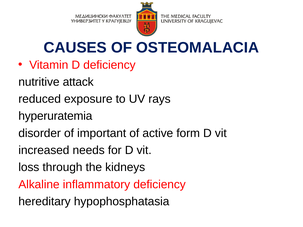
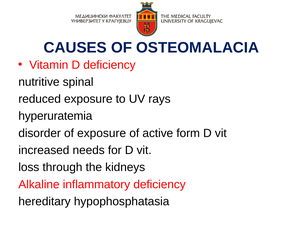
attack: attack -> spinal (78, 82)
of important: important -> exposure (102, 133)
